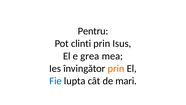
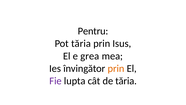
Pot clinti: clinti -> tăria (81, 43)
Fie colour: blue -> purple (56, 81)
de mari: mari -> tăria (126, 81)
